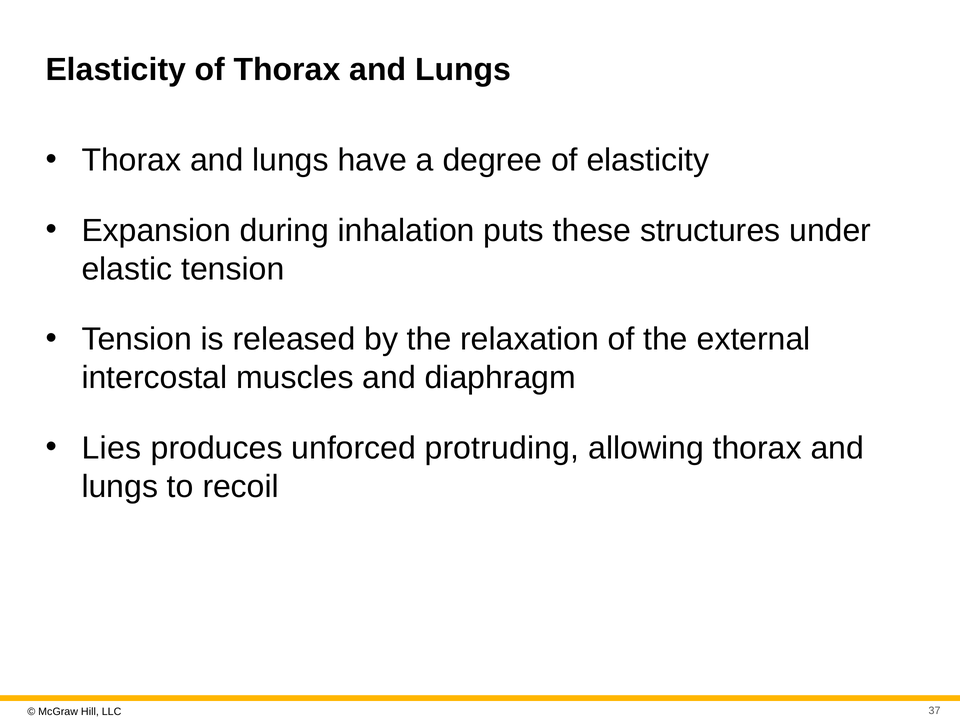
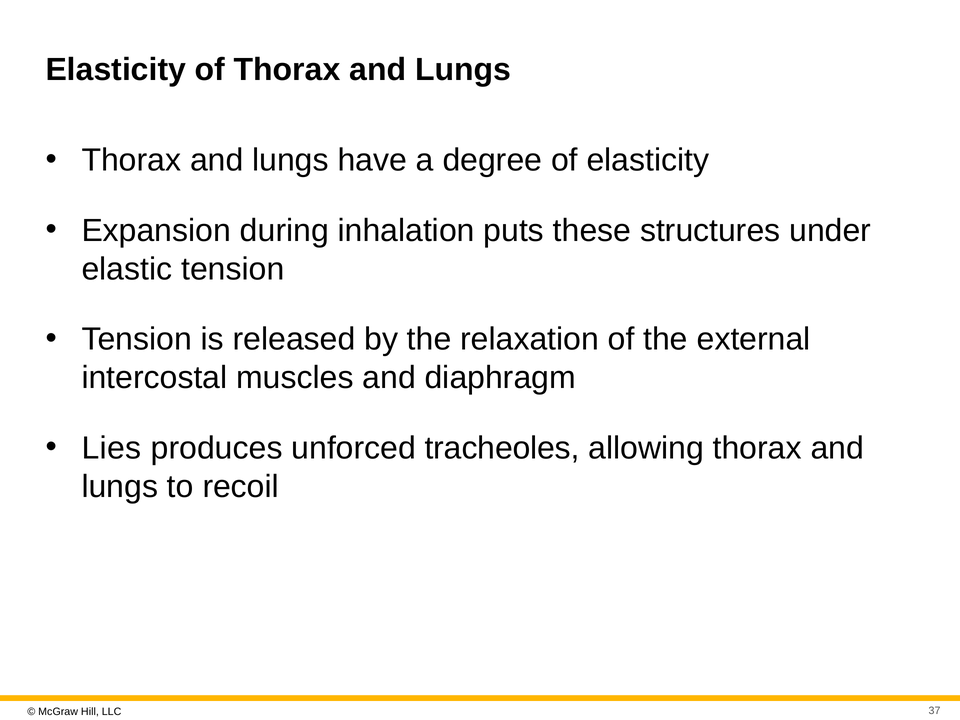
protruding: protruding -> tracheoles (502, 448)
